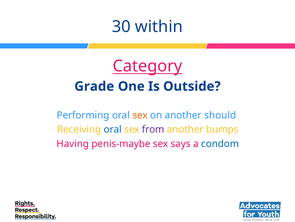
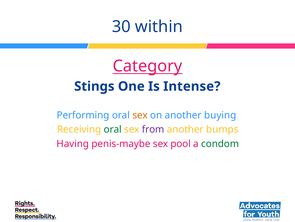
Grade: Grade -> Stings (94, 86)
Outside: Outside -> Intense (192, 86)
should: should -> buying (220, 115)
oral colour: blue -> green (113, 129)
says: says -> pool (181, 143)
condom colour: blue -> green (220, 143)
